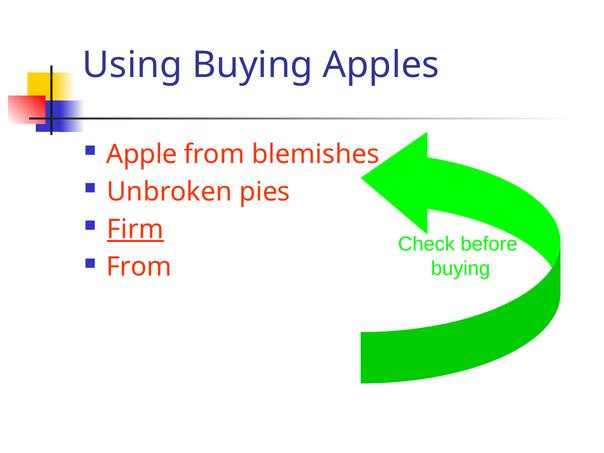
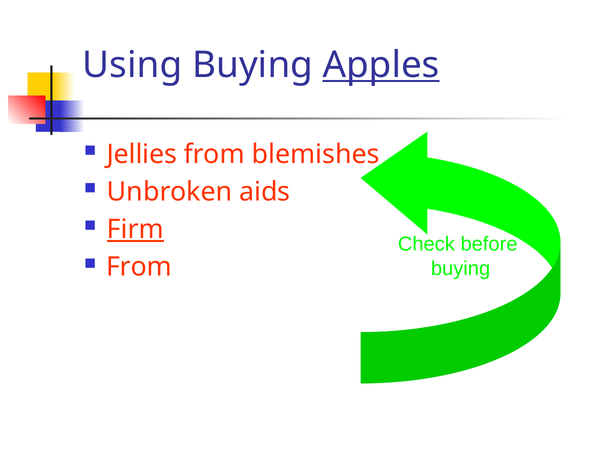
Apples underline: none -> present (381, 65)
Apple: Apple -> Jellies (142, 154)
pies: pies -> aids (265, 192)
